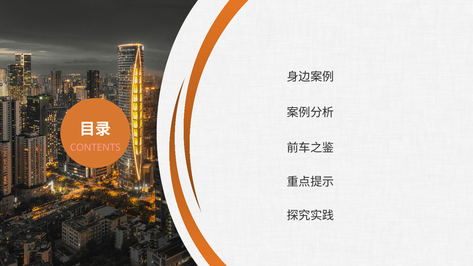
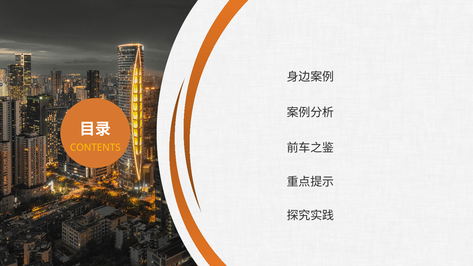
CONTENTS colour: pink -> yellow (95, 148)
